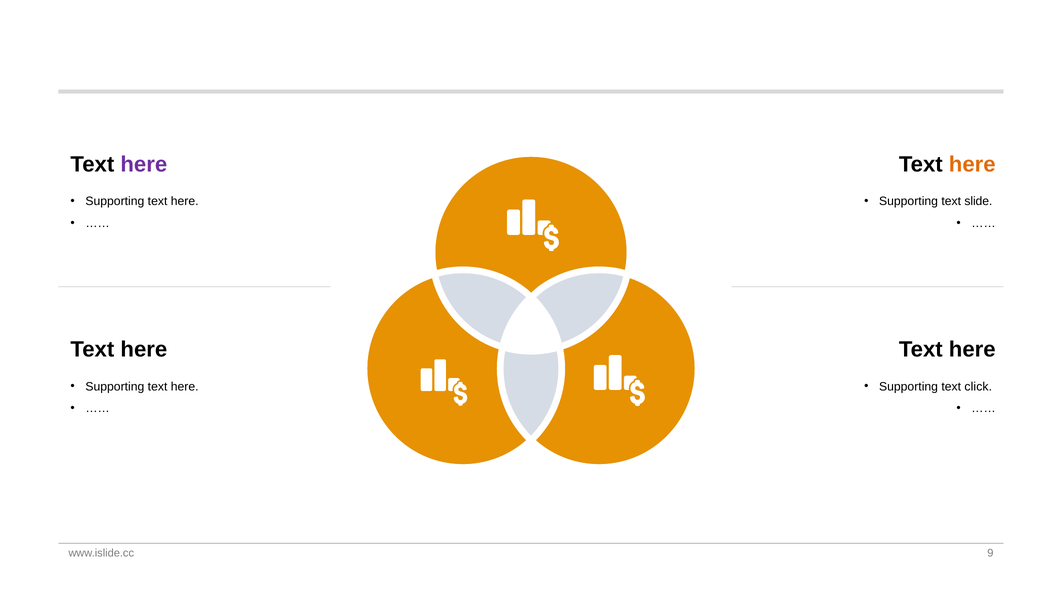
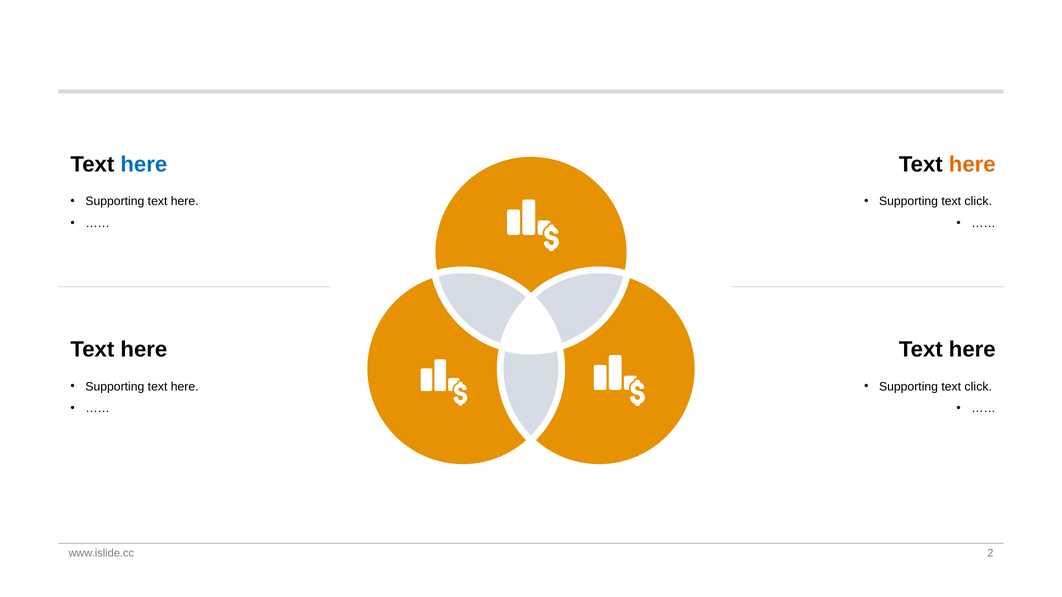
here colour: purple -> blue (144, 164)
slide: slide -> click (978, 202)
9: 9 -> 2 (990, 553)
